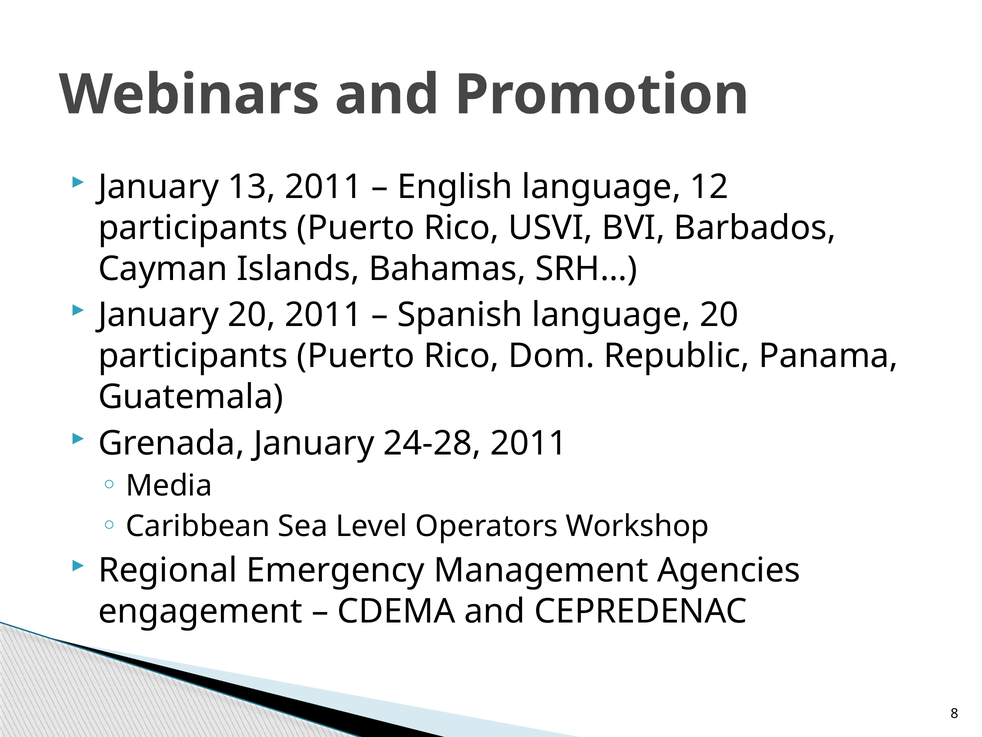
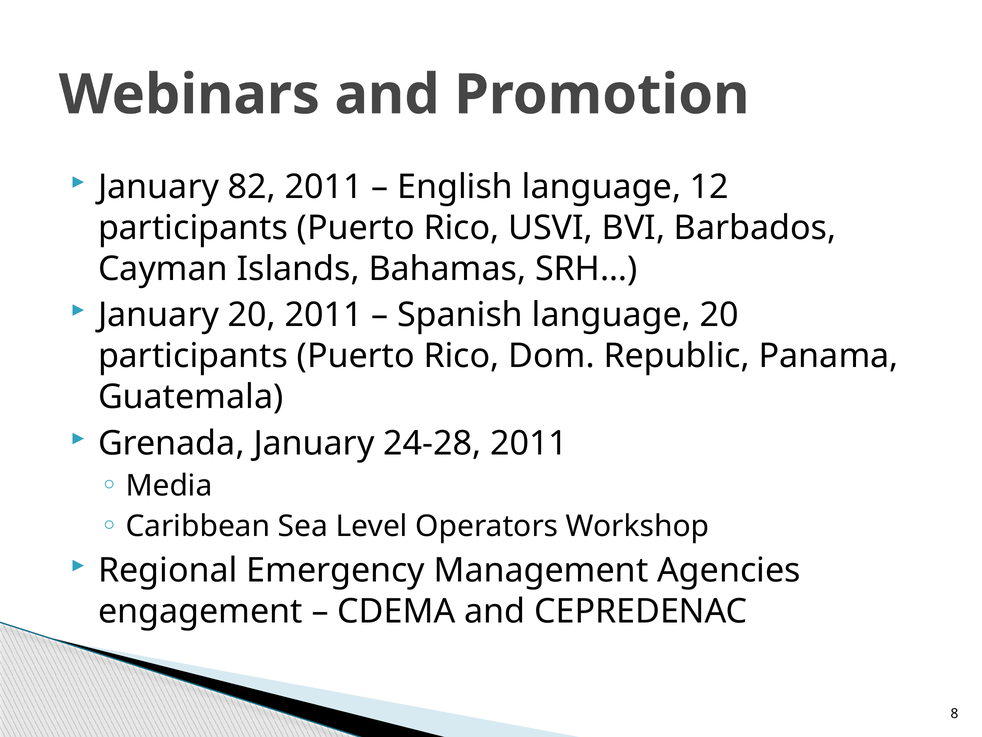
13: 13 -> 82 (252, 187)
